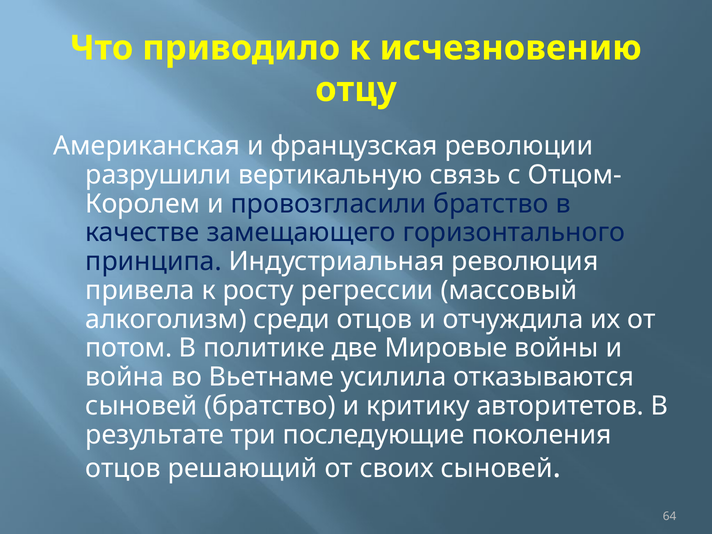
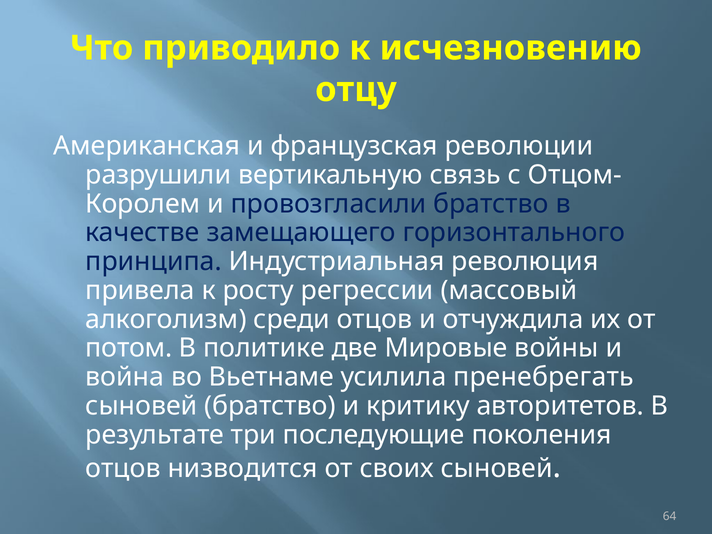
отказываются: отказываются -> пренебрегать (543, 377)
решающий: решающий -> низводится (243, 469)
